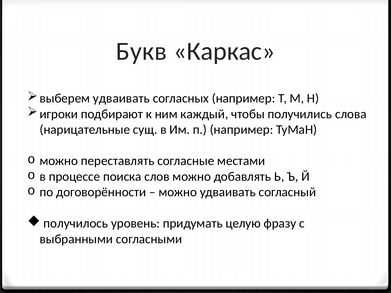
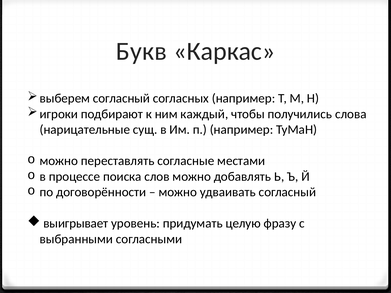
выберем удваивать: удваивать -> согласный (121, 99)
получилось: получилось -> выигрывает (76, 224)
